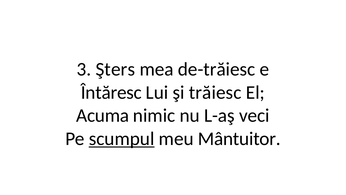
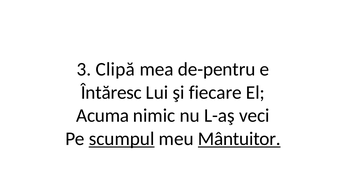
Şters: Şters -> Clipă (115, 69)
de-trăiesc: de-trăiesc -> de-pentru (217, 69)
trăiesc: trăiesc -> fiecare (215, 92)
Mântuitor underline: none -> present (239, 138)
